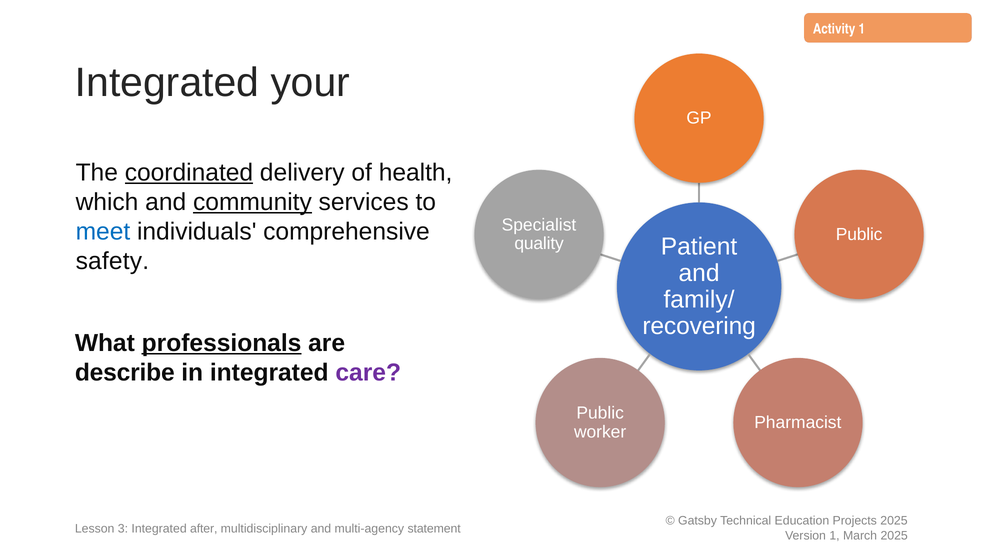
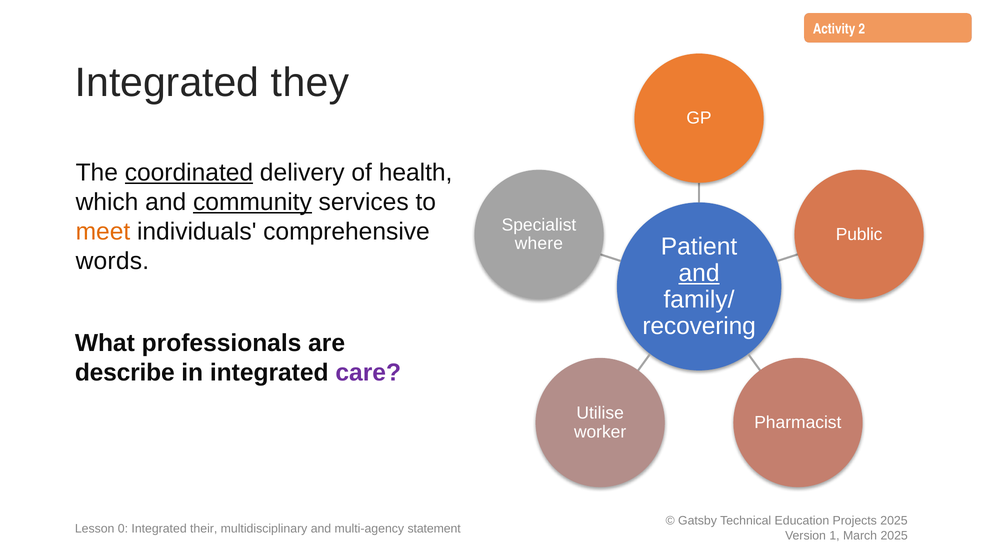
Activity 1: 1 -> 2 (862, 29)
your: your -> they (310, 83)
meet colour: blue -> orange (103, 232)
quality: quality -> where (539, 244)
safety: safety -> words (112, 261)
and underline: none -> present (699, 273)
professionals underline: present -> none (222, 343)
Public: Public -> Utilise (600, 413)
3: 3 -> 0 (123, 529)
after: after -> their (204, 529)
